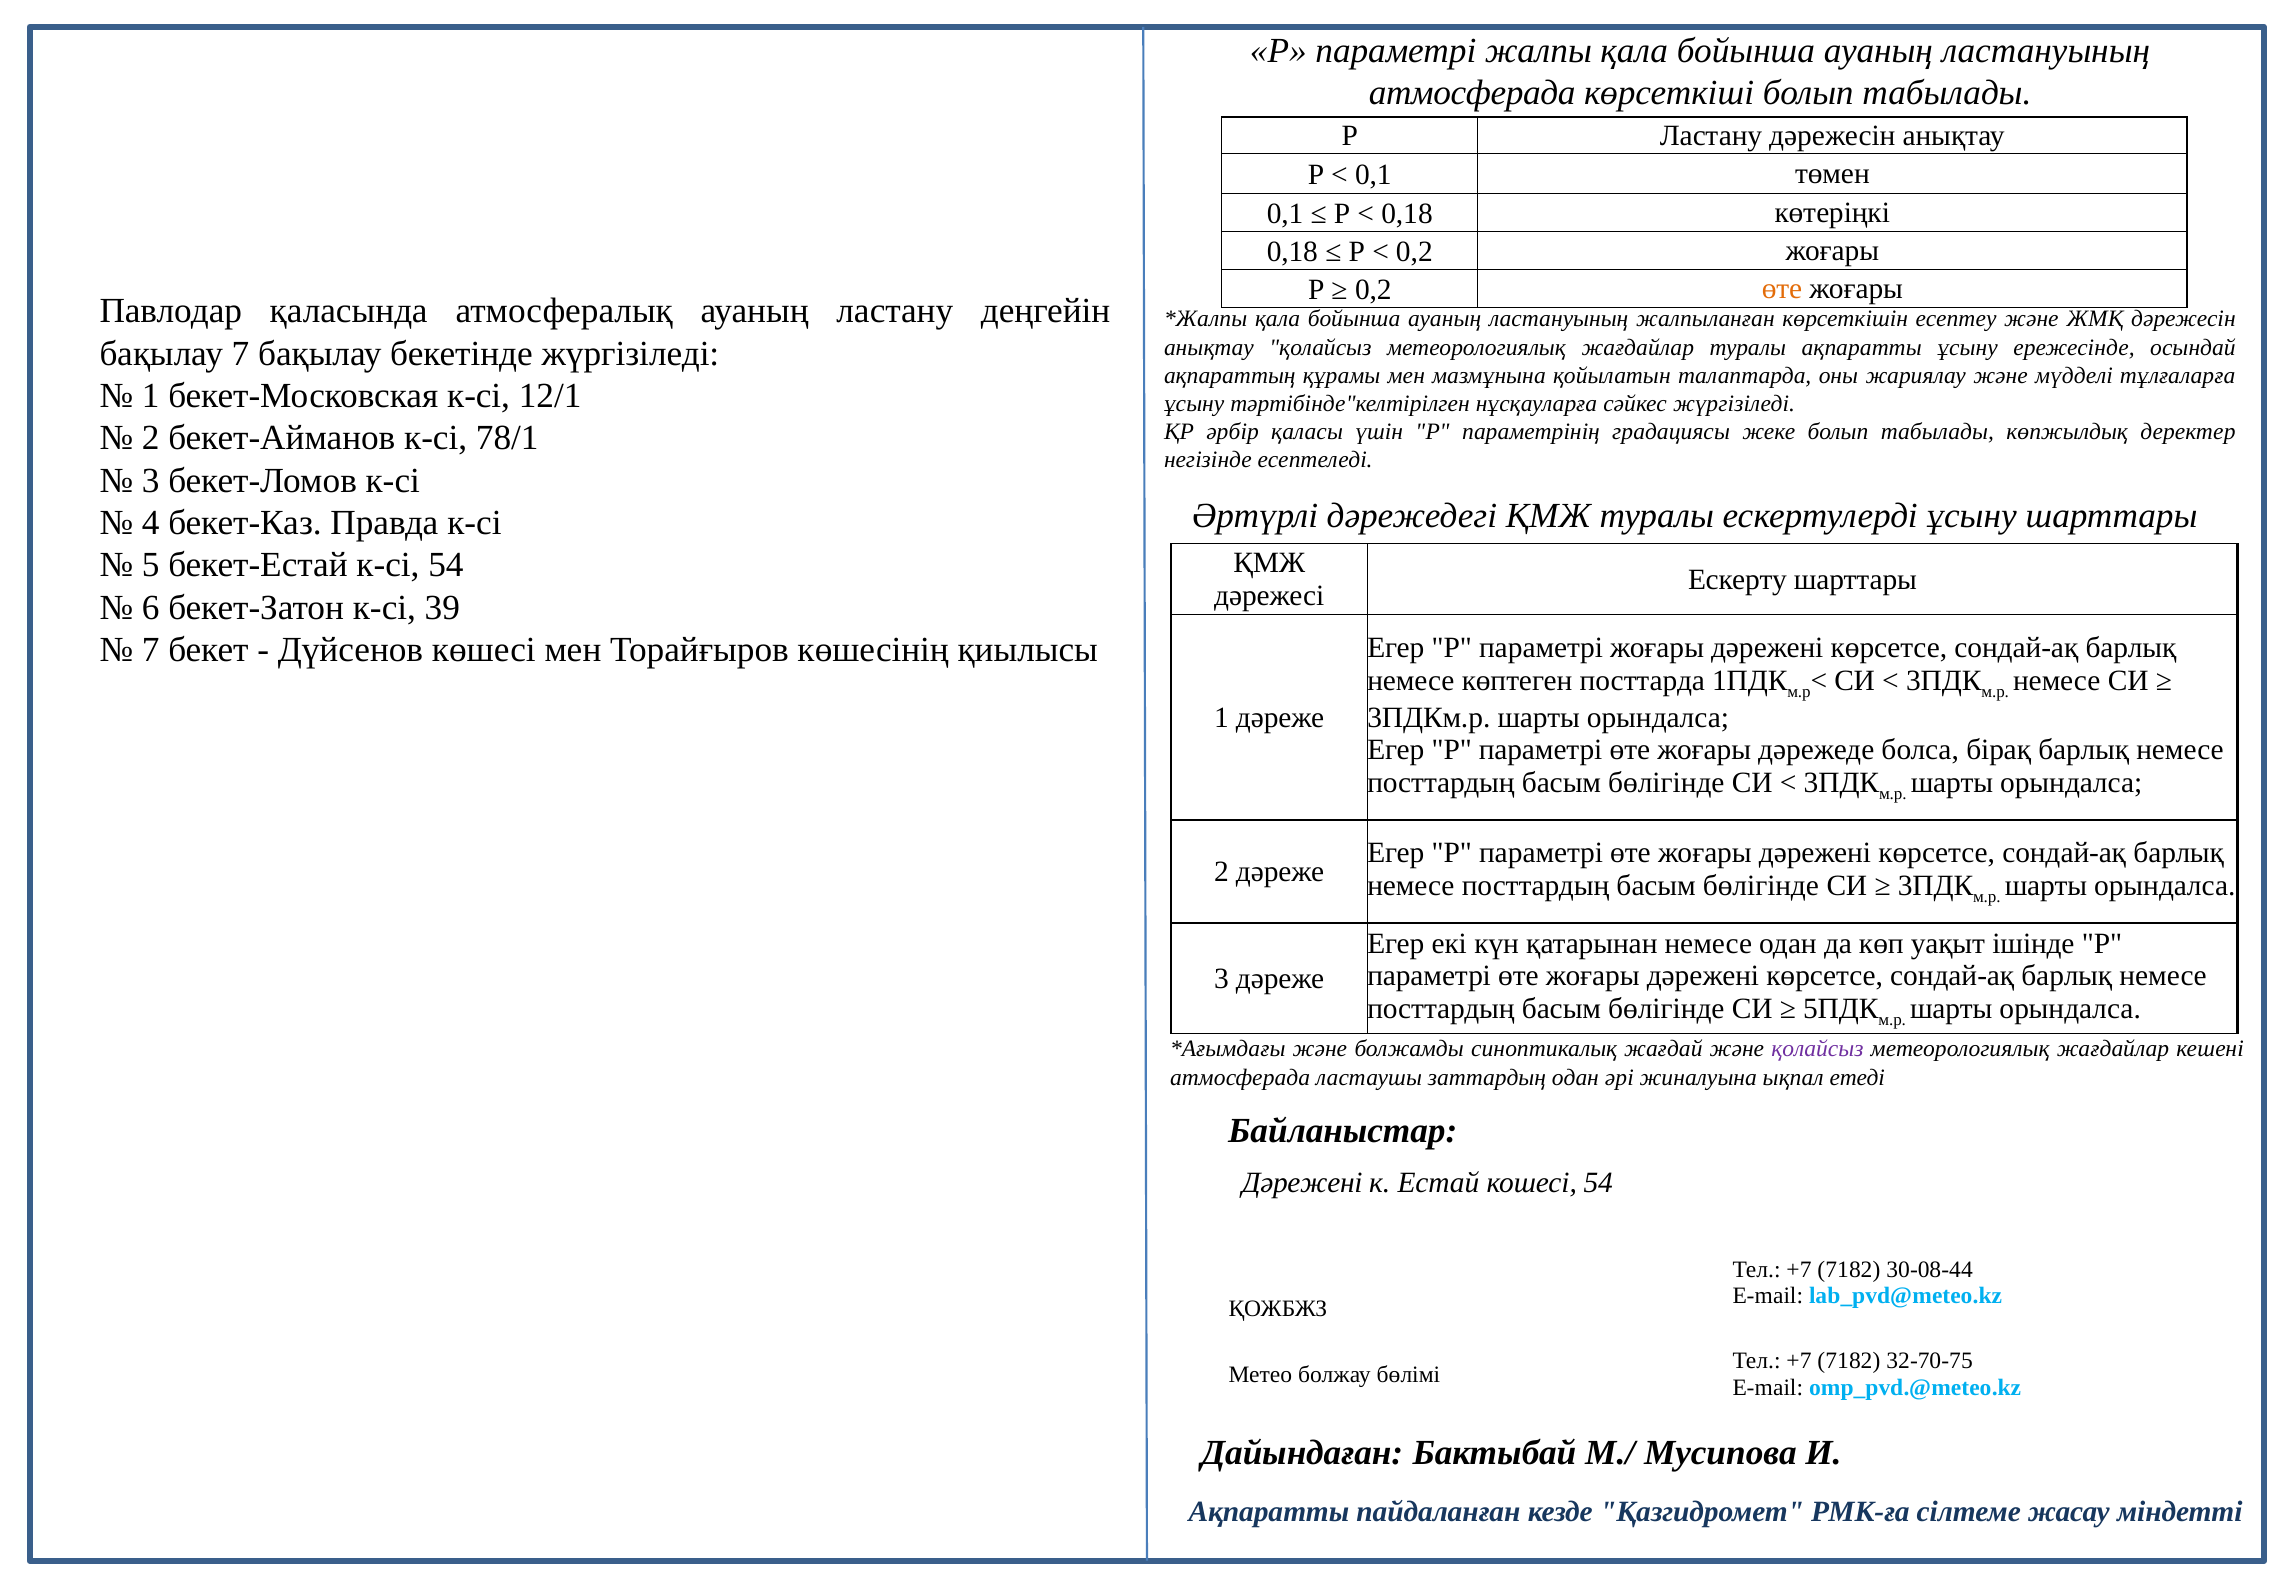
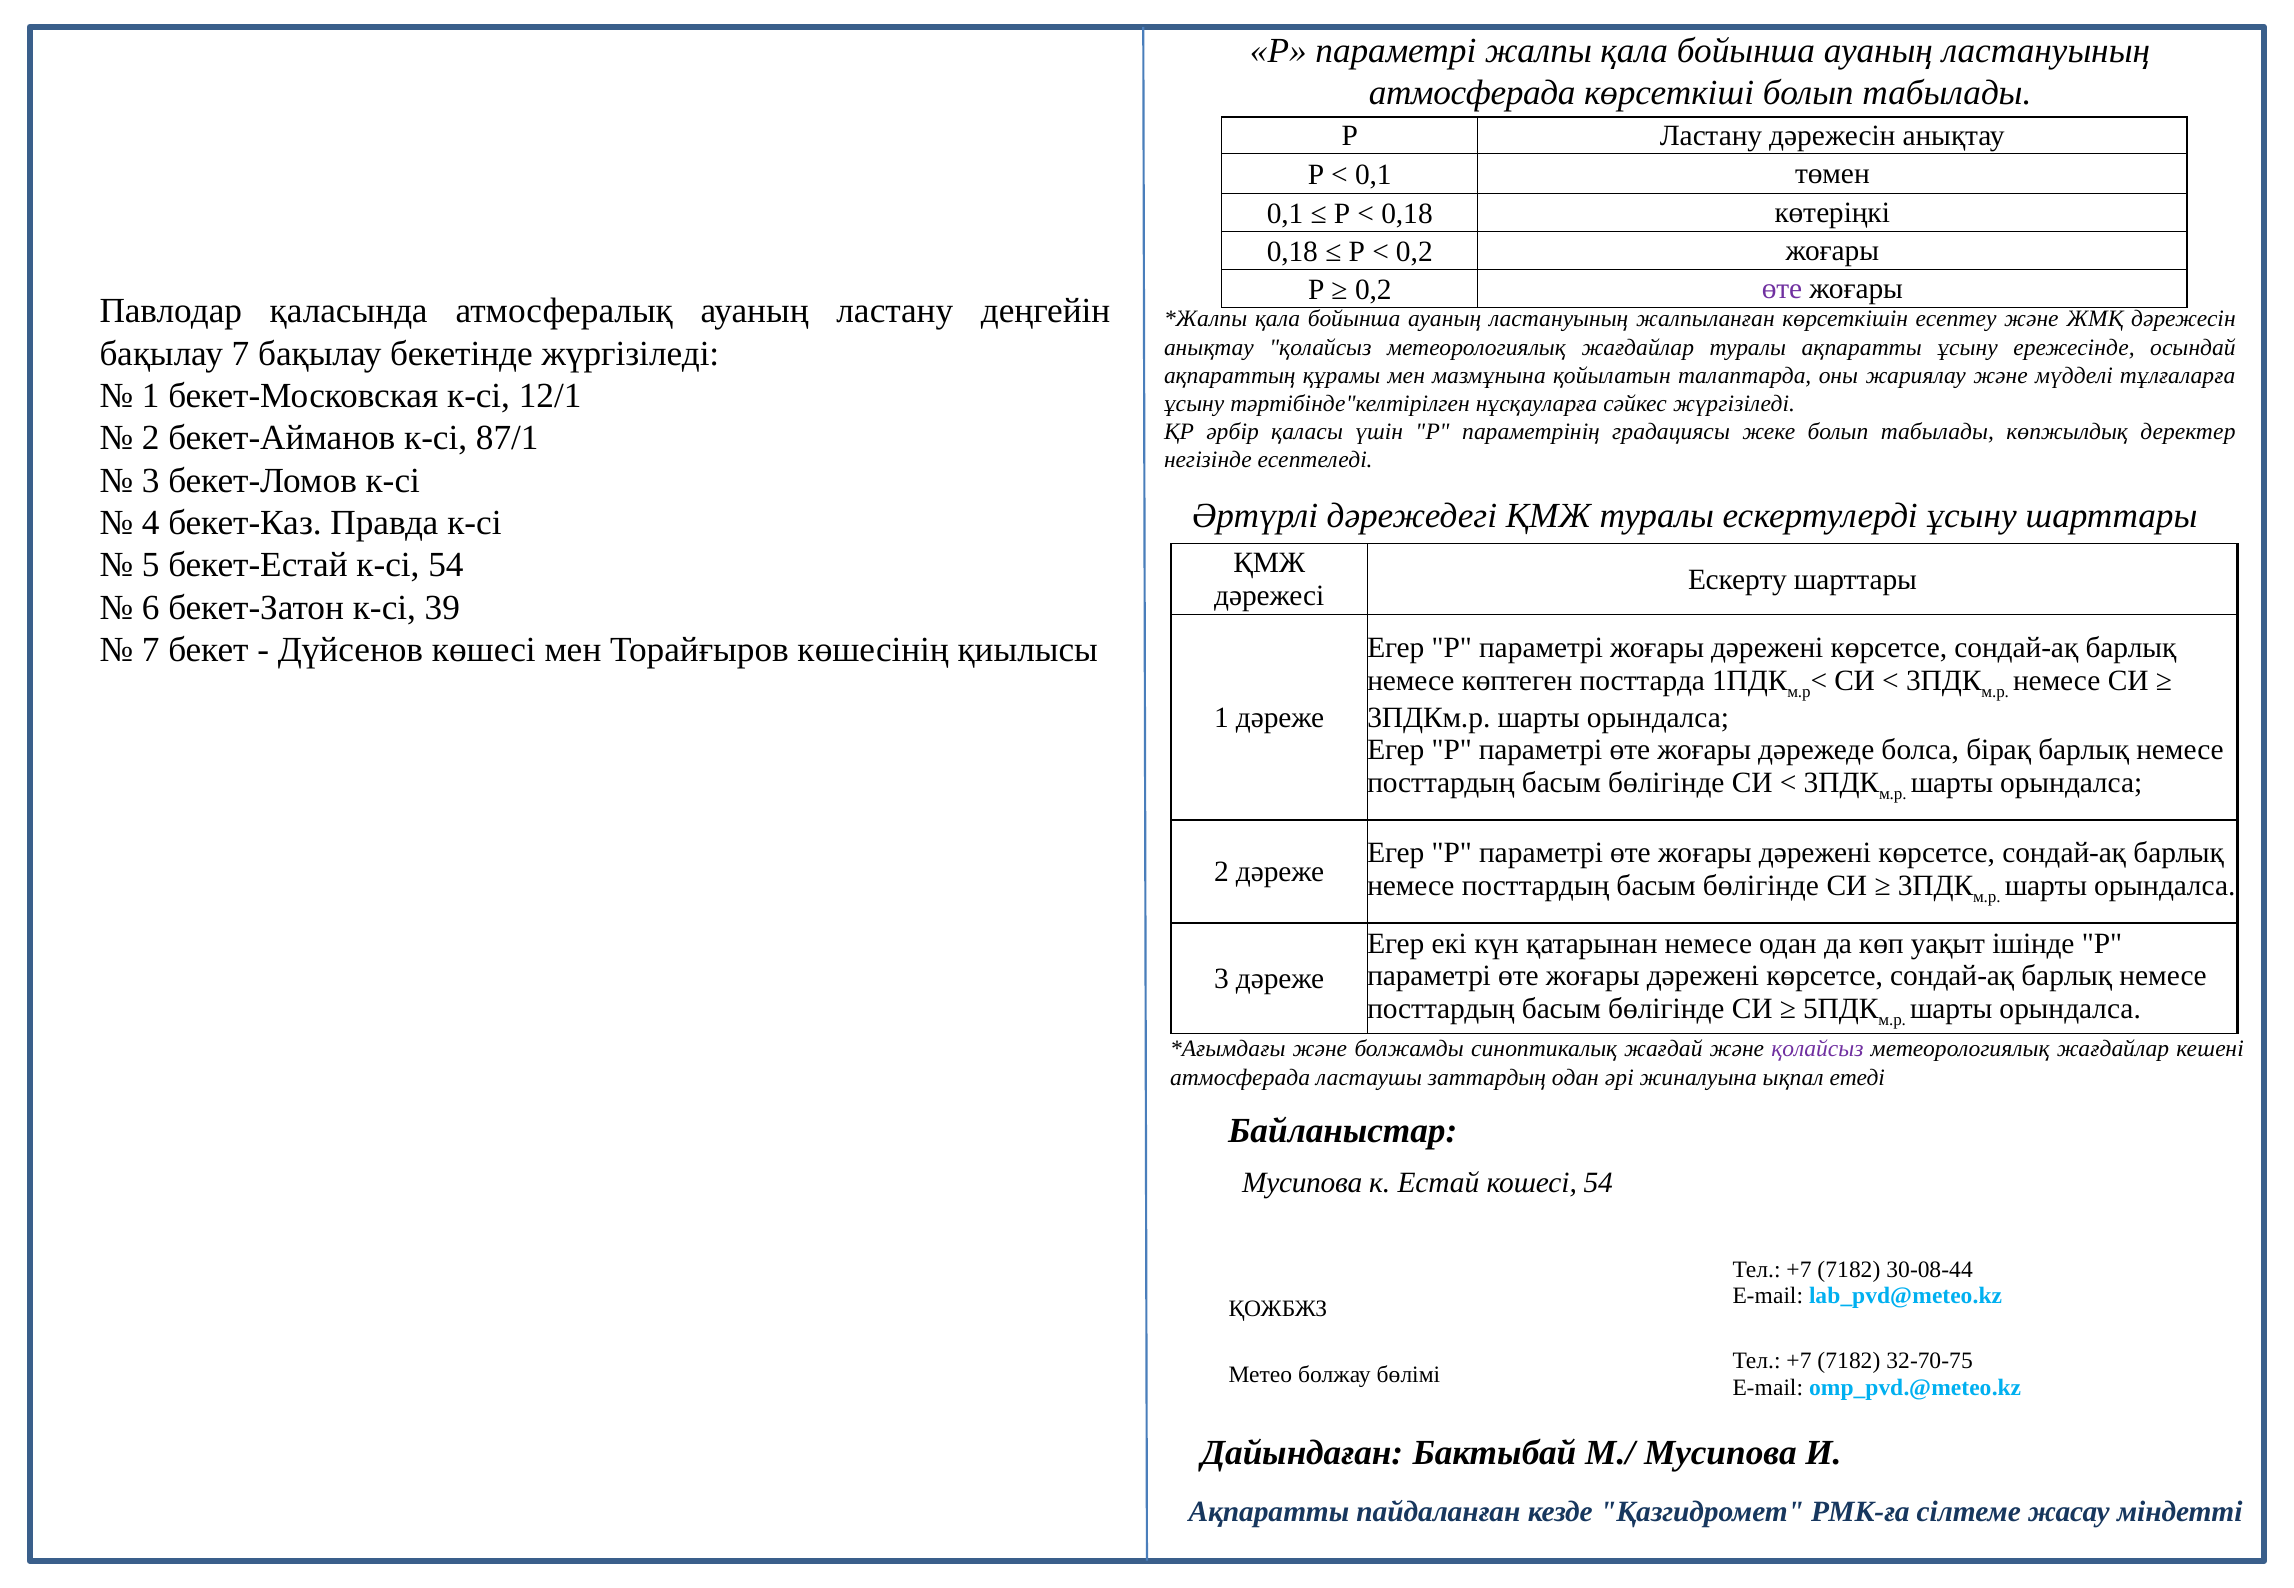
өте colour: orange -> purple (1782, 288)
78/1: 78/1 -> 87/1 (507, 438)
Дәрежені: Дәрежені -> Мусипова (1302, 1183)
